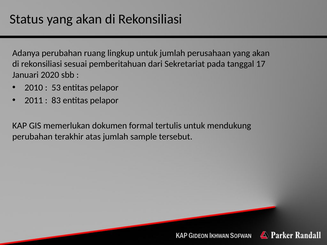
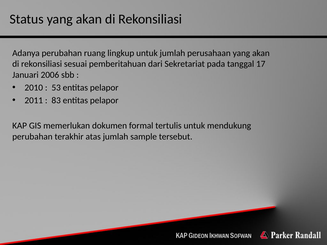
2020: 2020 -> 2006 (50, 75)
